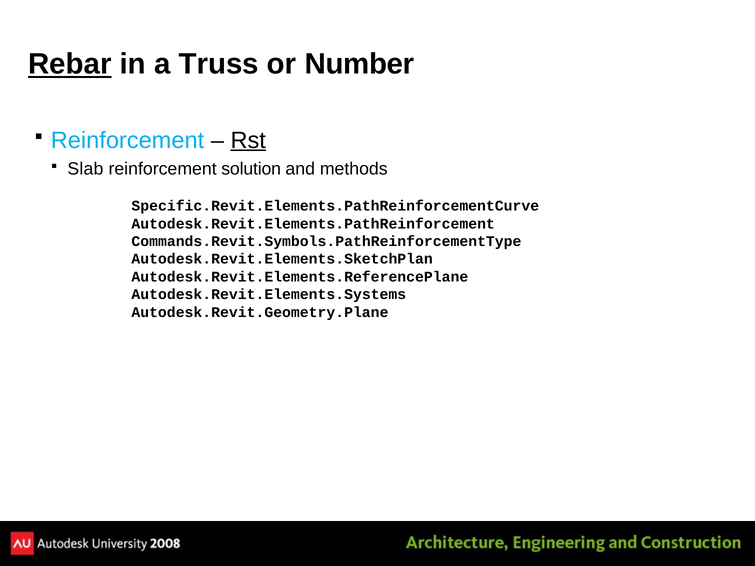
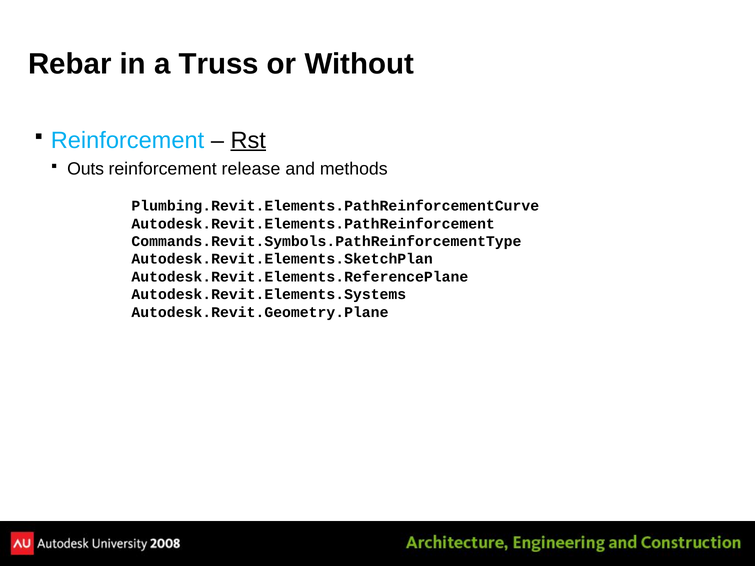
Rebar underline: present -> none (70, 64)
Number: Number -> Without (359, 64)
Slab: Slab -> Outs (86, 169)
solution: solution -> release (251, 169)
Specific.Revit.Elements.PathReinforcementCurve: Specific.Revit.Elements.PathReinforcementCurve -> Plumbing.Revit.Elements.PathReinforcementCurve (335, 206)
